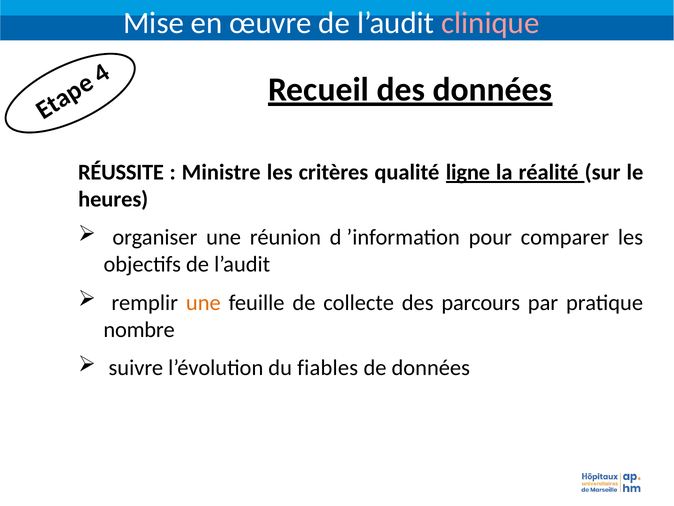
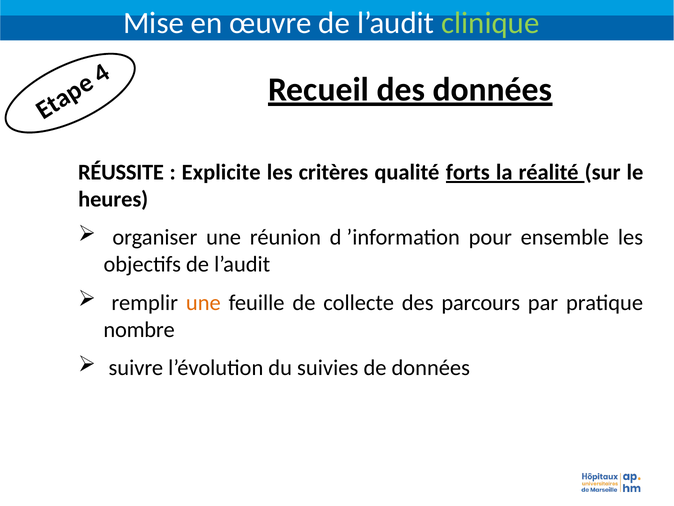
clinique colour: pink -> light green (490, 23)
Ministre: Ministre -> Explicite (221, 172)
ligne: ligne -> forts (468, 172)
comparer: comparer -> ensemble (565, 237)
fiables: fiables -> suivies (328, 367)
